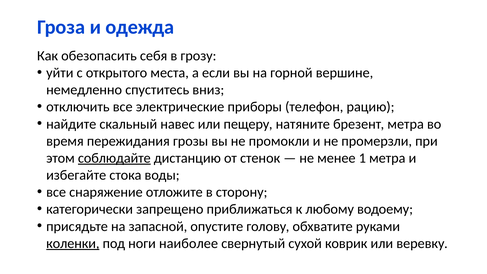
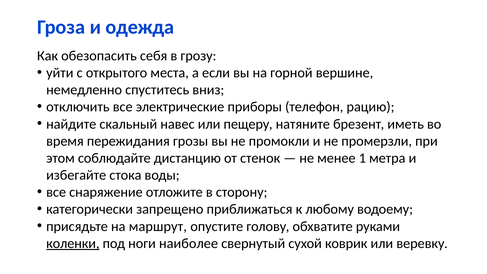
брезент метра: метра -> иметь (406, 124)
соблюдайте underline: present -> none (114, 158)
запасной: запасной -> маршрут (158, 226)
